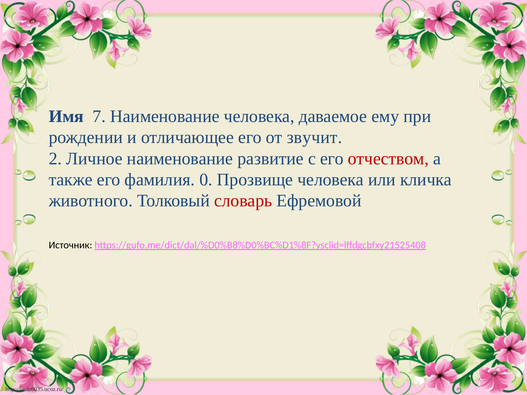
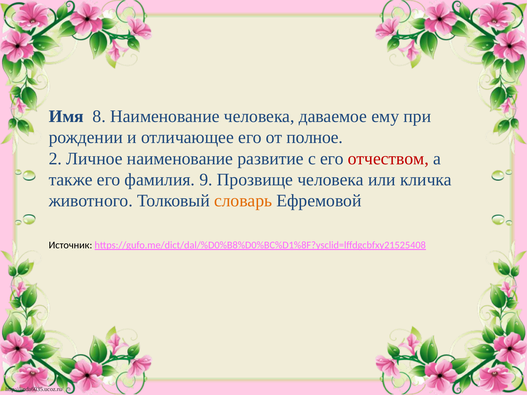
7: 7 -> 8 (99, 117)
звучит: звучит -> полное (315, 138)
0: 0 -> 9 (206, 180)
словарь colour: red -> orange (243, 201)
